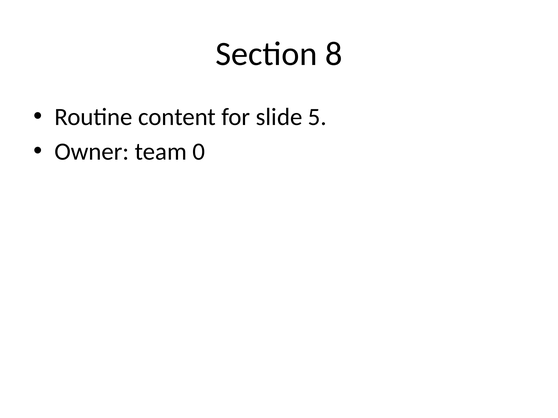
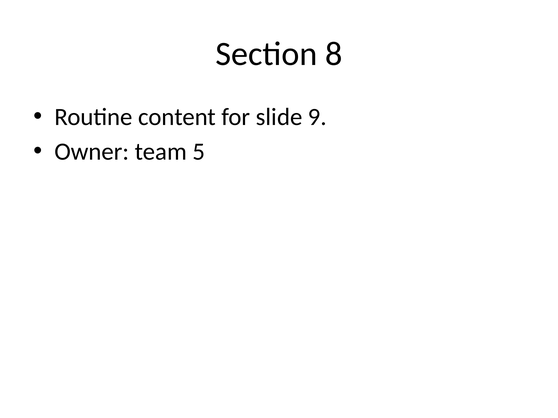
5: 5 -> 9 (317, 117)
0: 0 -> 5 (199, 152)
